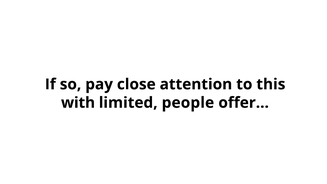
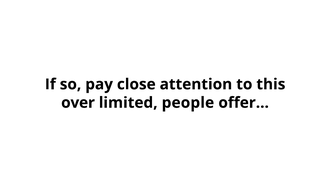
with: with -> over (78, 103)
